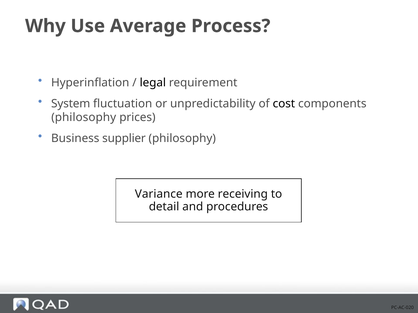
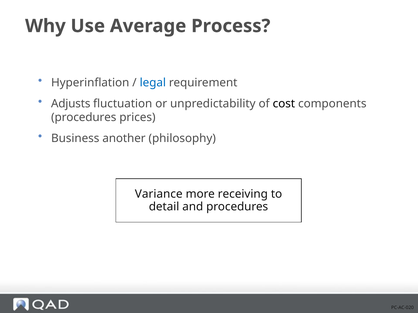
legal colour: black -> blue (153, 83)
System: System -> Adjusts (71, 104)
philosophy: philosophy -> procedures (84, 118)
supplier: supplier -> another (124, 139)
